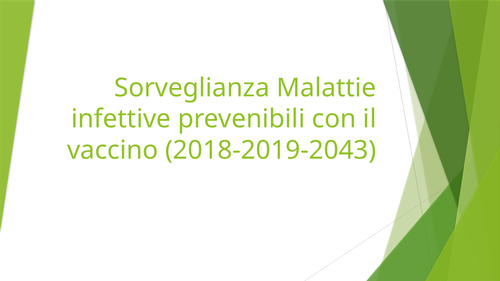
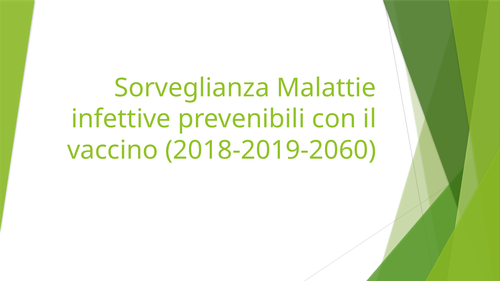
2018-2019-2043: 2018-2019-2043 -> 2018-2019-2060 (271, 150)
